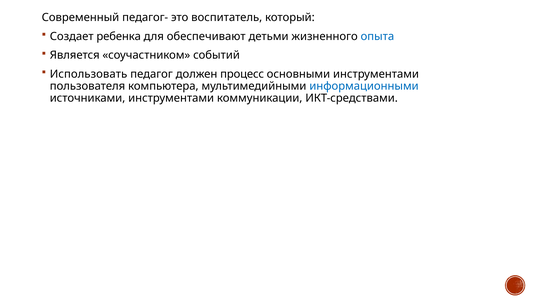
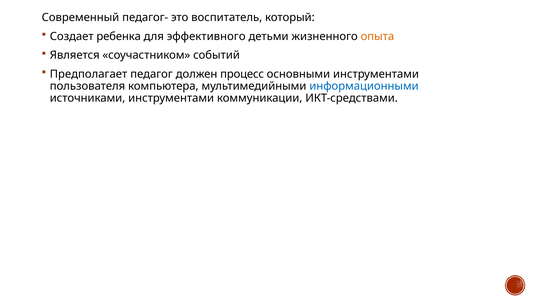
обеспечивают: обеспечивают -> эффективного (206, 36)
опыта colour: blue -> orange (377, 36)
Использовать: Использовать -> Предполагает (89, 74)
